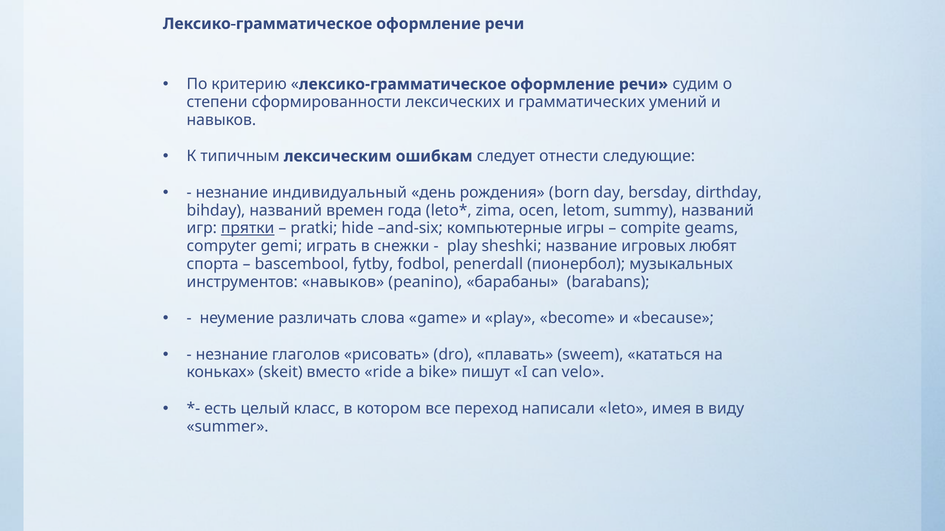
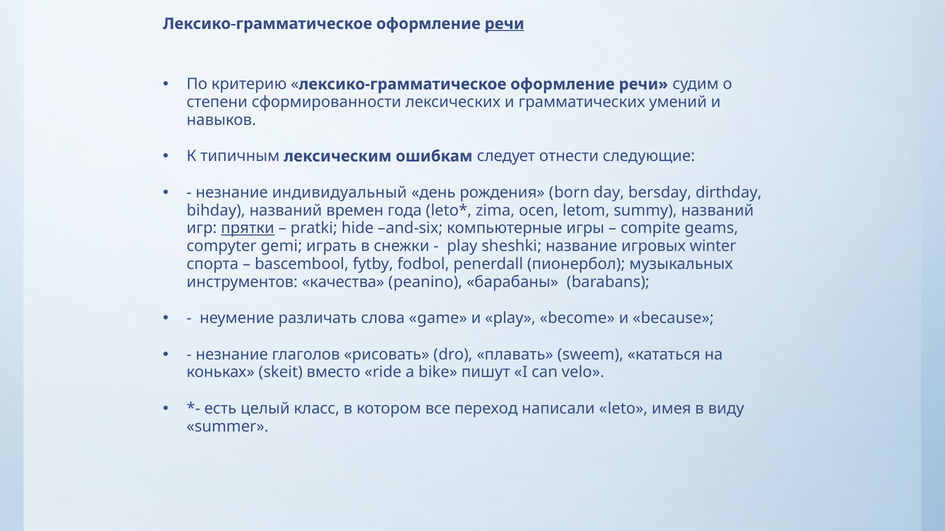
речи underline: none -> present (504, 24)
любят: любят -> winter (713, 246)
инструментов навыков: навыков -> качества (343, 282)
